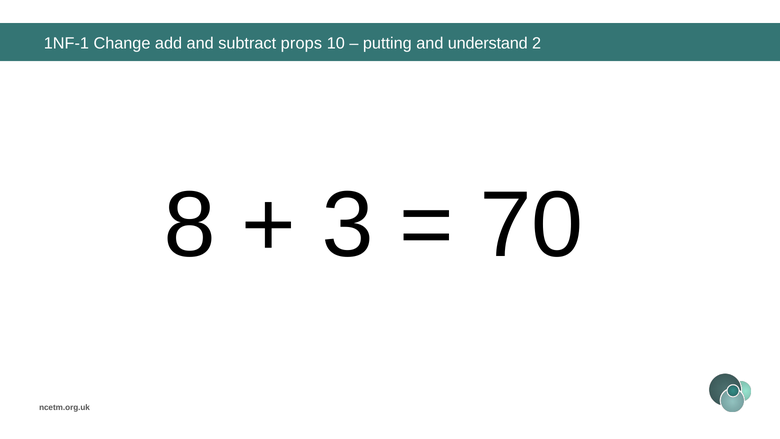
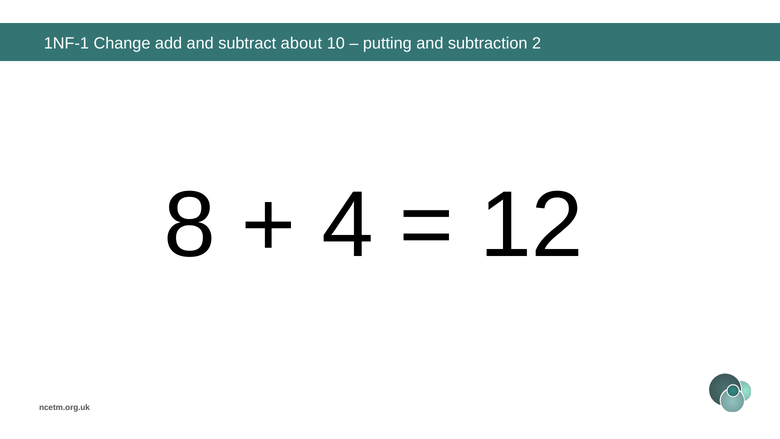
props: props -> about (301, 44)
understand: understand -> subtraction (488, 44)
3: 3 -> 4 (348, 225)
70: 70 -> 12 (531, 225)
